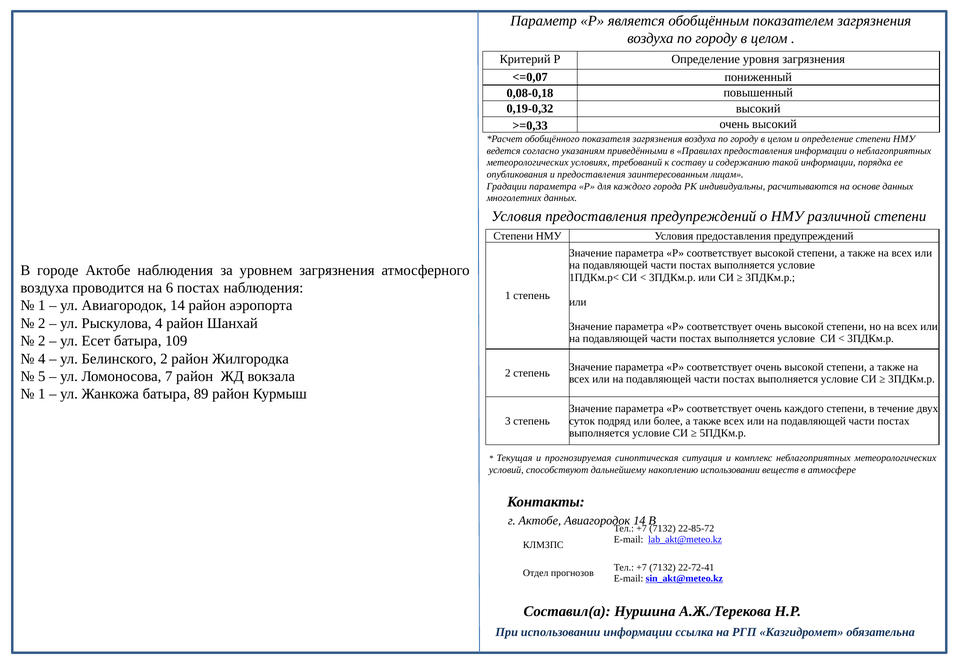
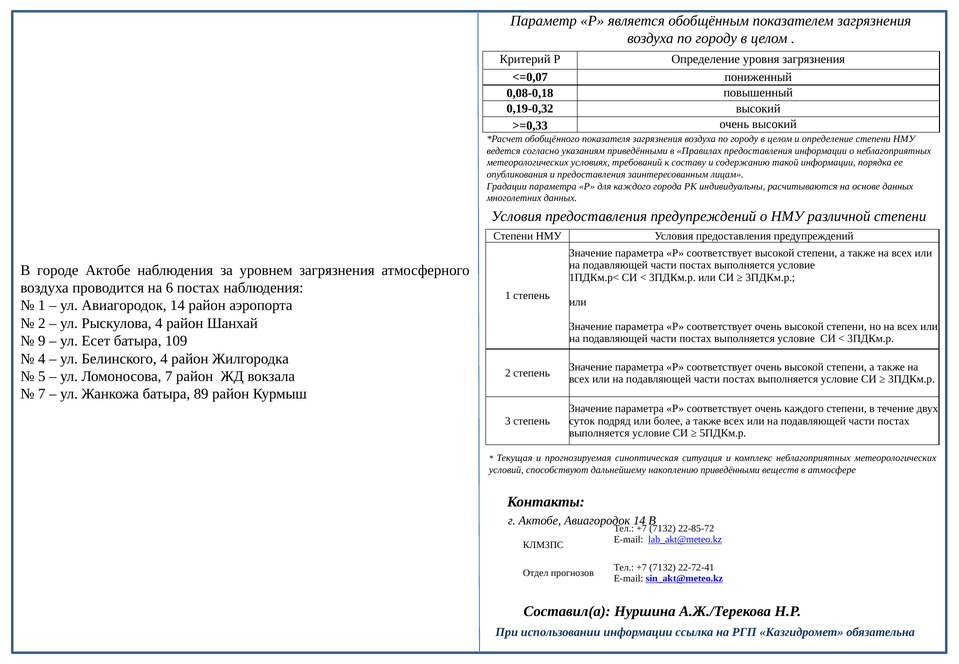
2: 2 -> 9 (42, 341)
Белинского 2: 2 -> 4 (164, 359)
1: 1 -> 7 (42, 394)
накоплению использовании: использовании -> приведёнными (730, 470)
